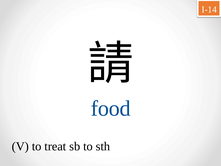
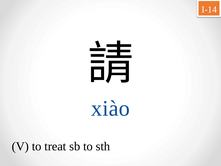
food: food -> xiào (110, 108)
